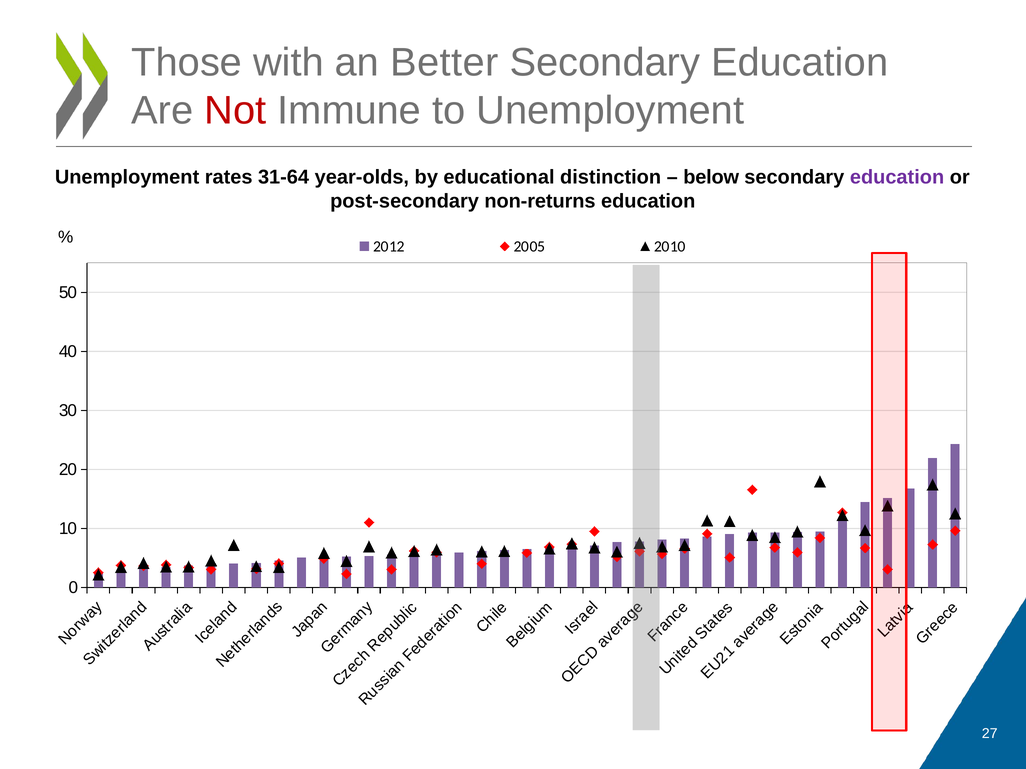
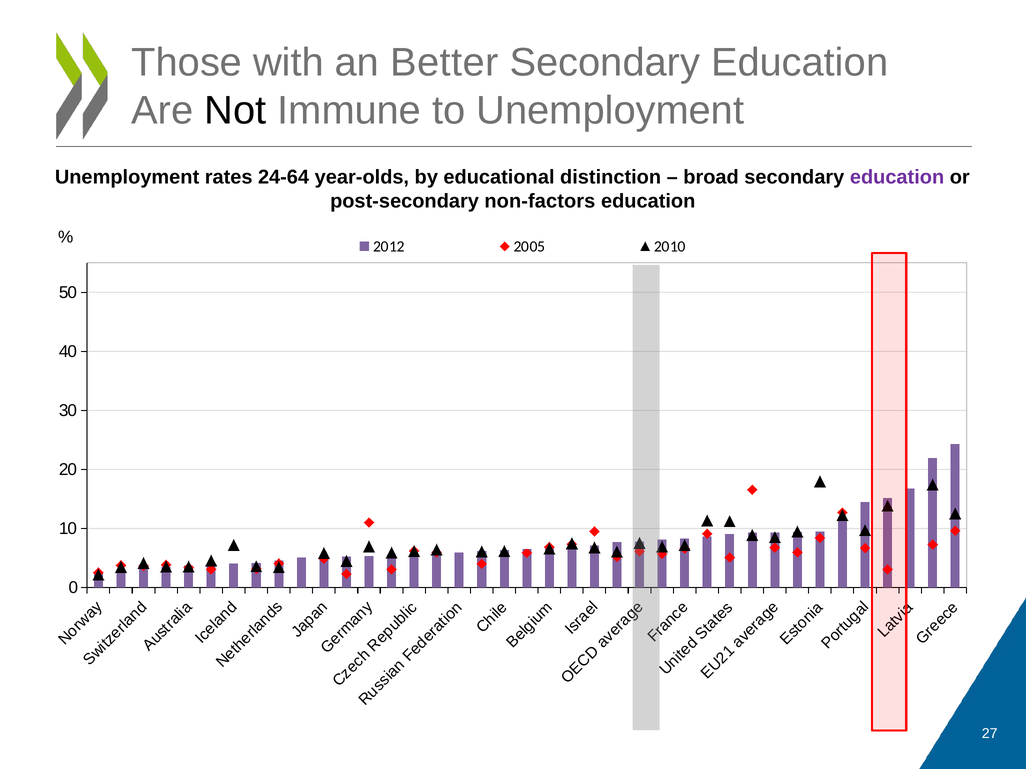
Not colour: red -> black (235, 111)
31-64: 31-64 -> 24-64 (284, 177)
below: below -> broad (711, 177)
non-returns: non-returns -> non-factors (540, 201)
